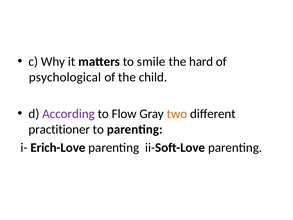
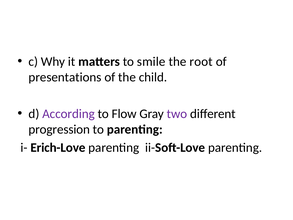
hard: hard -> root (201, 61)
psychological: psychological -> presentations (65, 77)
two colour: orange -> purple (177, 114)
practitioner: practitioner -> progression (59, 129)
